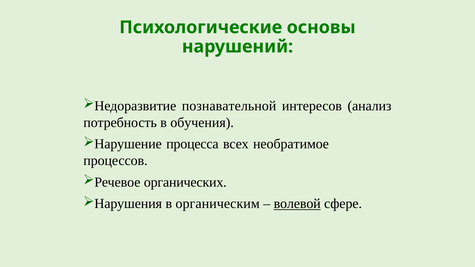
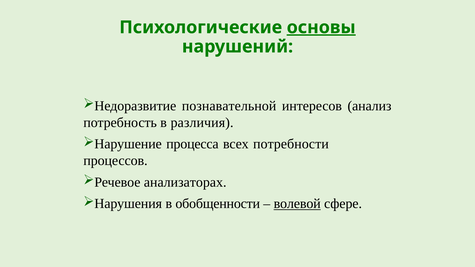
основы underline: none -> present (321, 27)
обучения: обучения -> различия (202, 123)
необратимое: необратимое -> потребности (291, 144)
органических: органических -> анализаторах (185, 182)
органическим: органическим -> обобщенности (218, 204)
